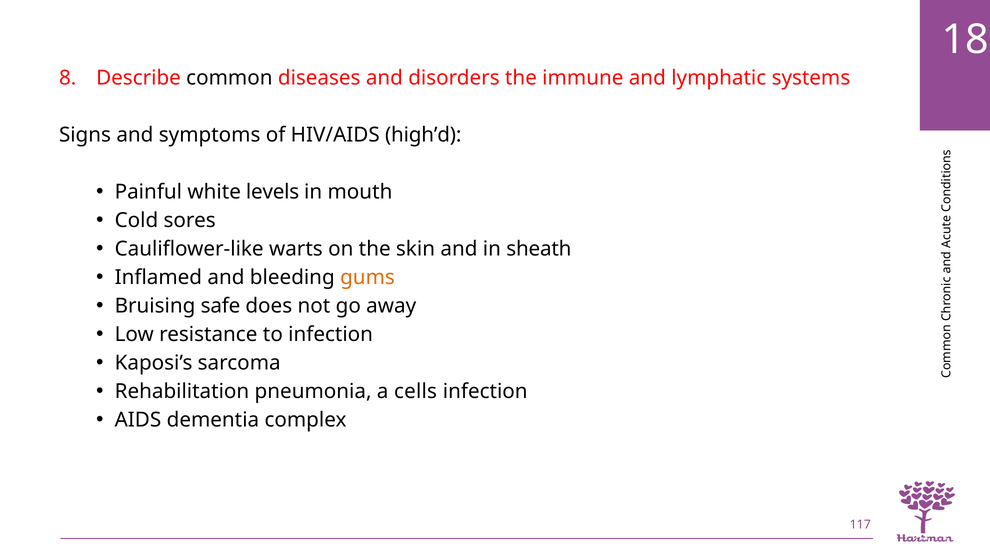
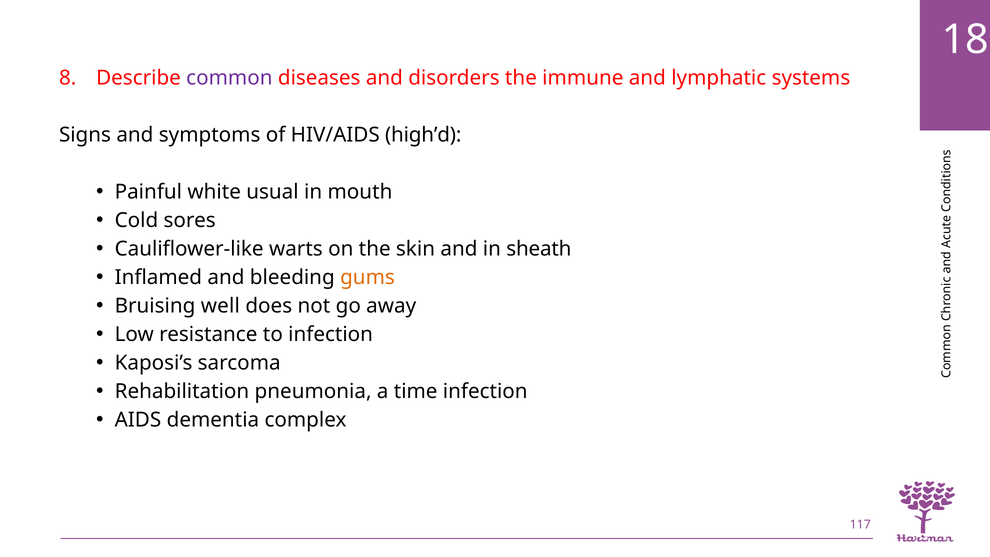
common colour: black -> purple (229, 78)
levels: levels -> usual (272, 192)
safe: safe -> well (220, 306)
cells: cells -> time (416, 391)
